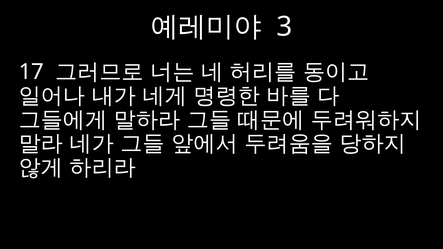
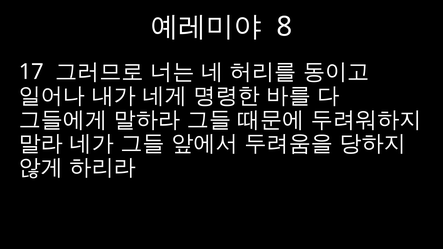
3: 3 -> 8 (284, 27)
